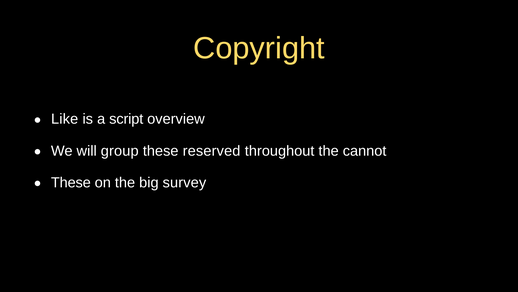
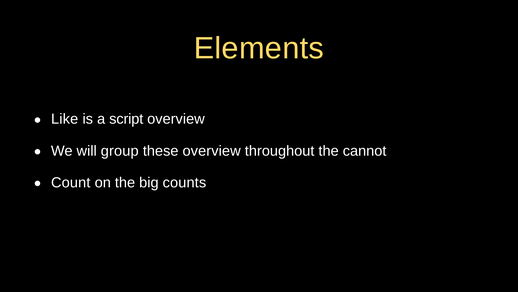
Copyright: Copyright -> Elements (259, 48)
these reserved: reserved -> overview (212, 151)
These: These -> Count (71, 182)
survey: survey -> counts (184, 182)
